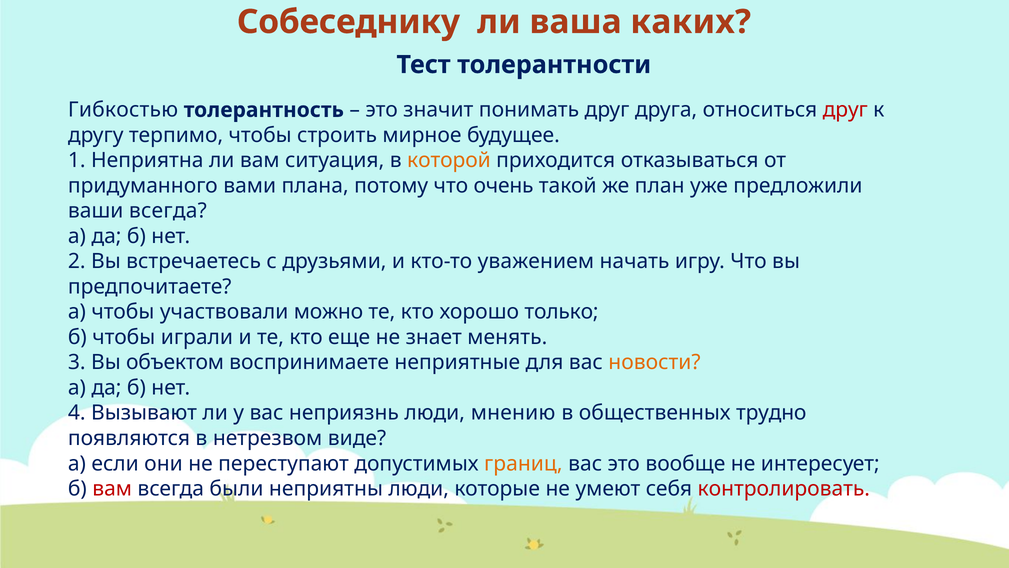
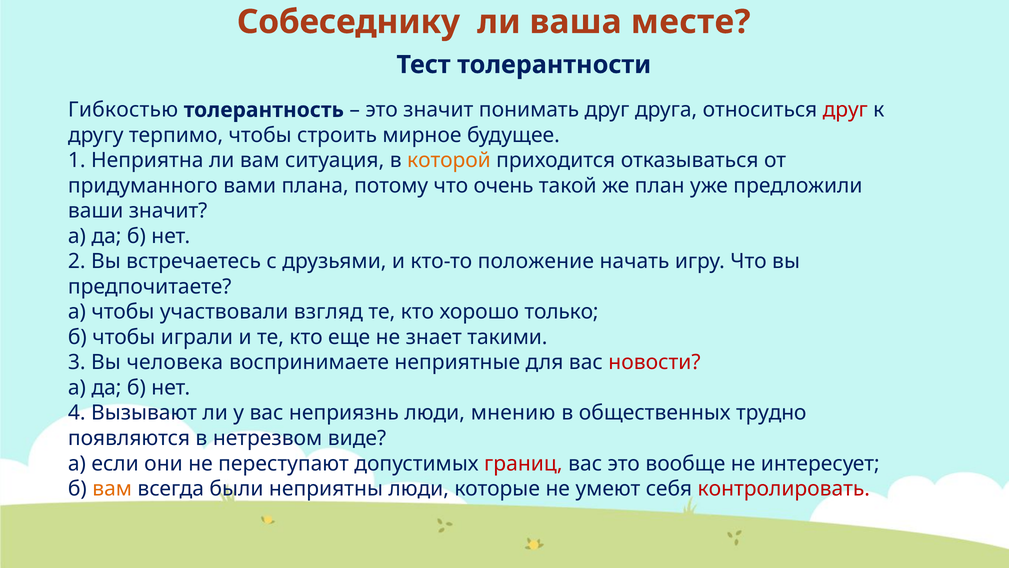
каких: каких -> месте (691, 22)
ваши всегда: всегда -> значит (168, 211)
уважением: уважением -> положение (536, 261)
можно: можно -> взгляд (328, 312)
менять: менять -> такими (507, 337)
объектом: объектом -> человека (175, 362)
новости colour: orange -> red (654, 362)
границ colour: orange -> red (523, 463)
вам colour: red -> orange (112, 488)
